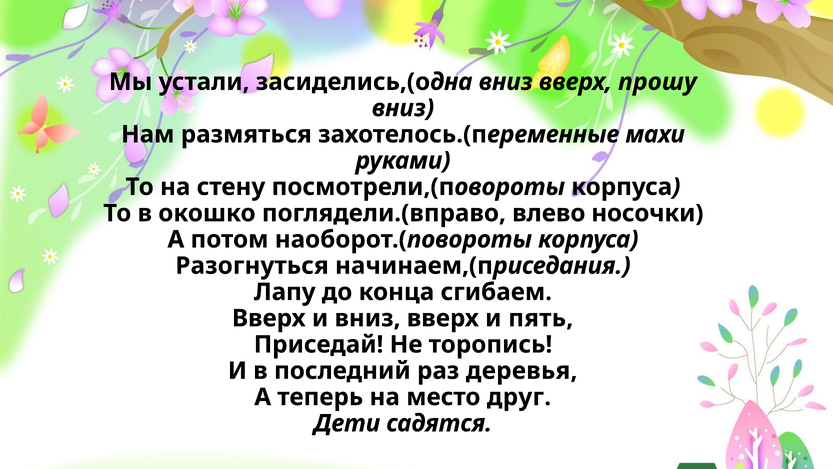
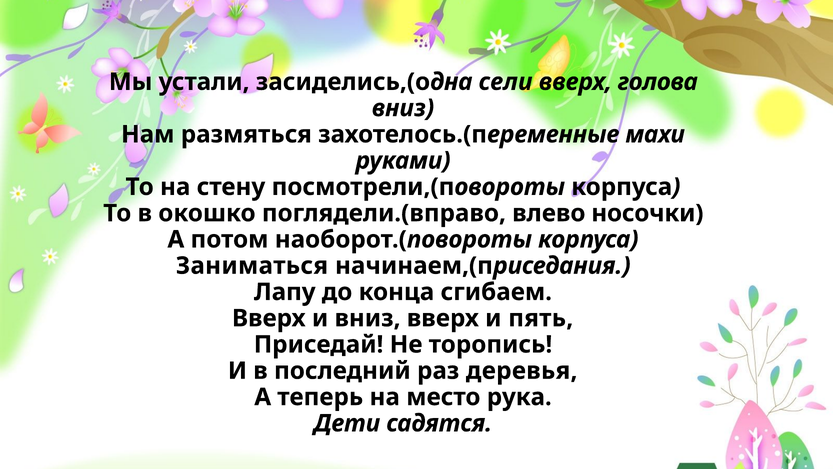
засиделись,(одна вниз: вниз -> сели (506, 82)
прошу: прошу -> голова (658, 82)
Разогнуться: Разогнуться -> Заниматься (252, 266)
друг: друг -> рука (519, 397)
